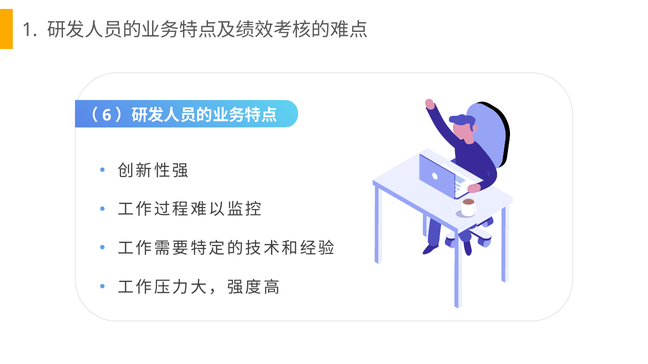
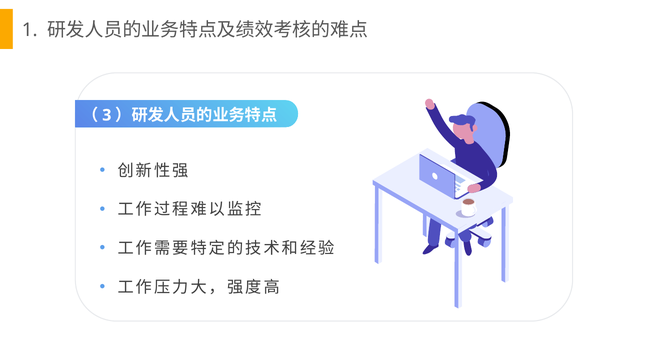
6: 6 -> 3 (107, 115)
